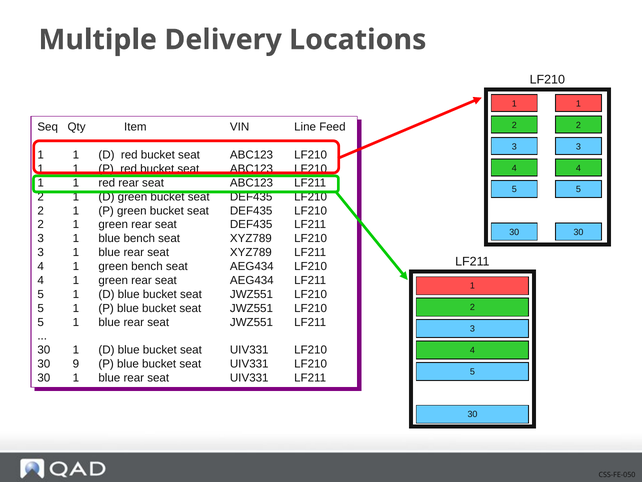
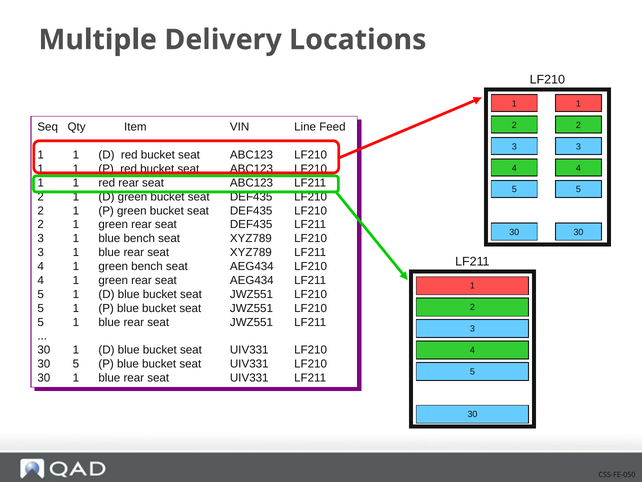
9: 9 -> 5 (76, 364)
